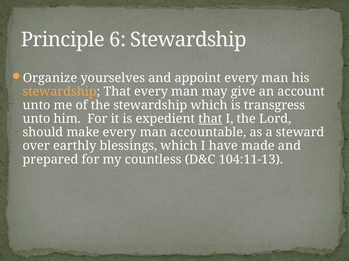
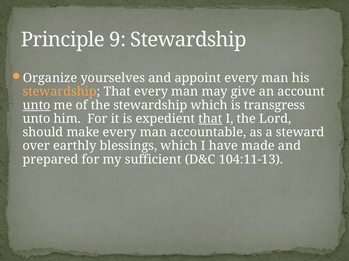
6: 6 -> 9 (118, 40)
unto underline: none -> present (37, 105)
countless: countless -> sufficient (153, 160)
